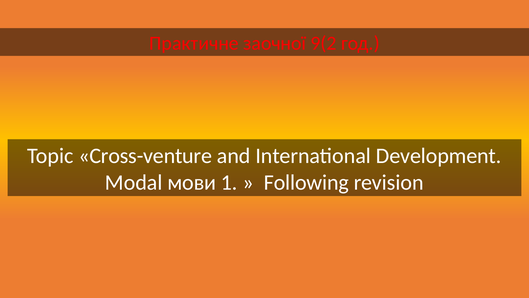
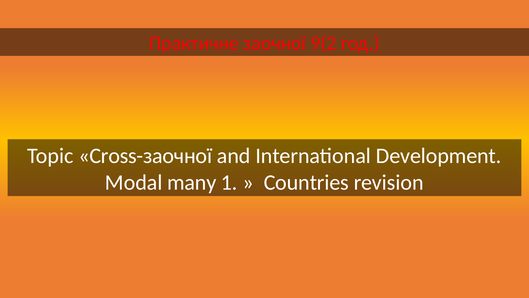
Cross-venture: Cross-venture -> Cross-заочної (145, 156)
мови: мови -> many (192, 182)
Following: Following -> Countries (306, 182)
